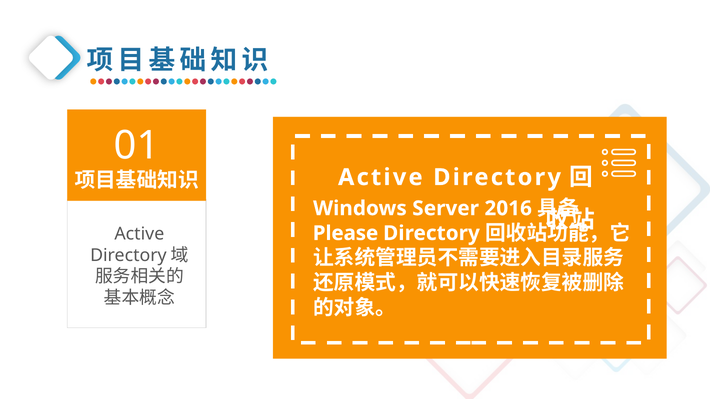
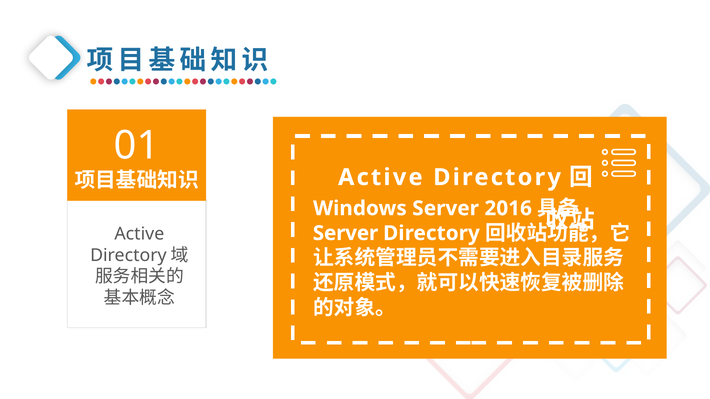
Please: Please -> Server (345, 233)
